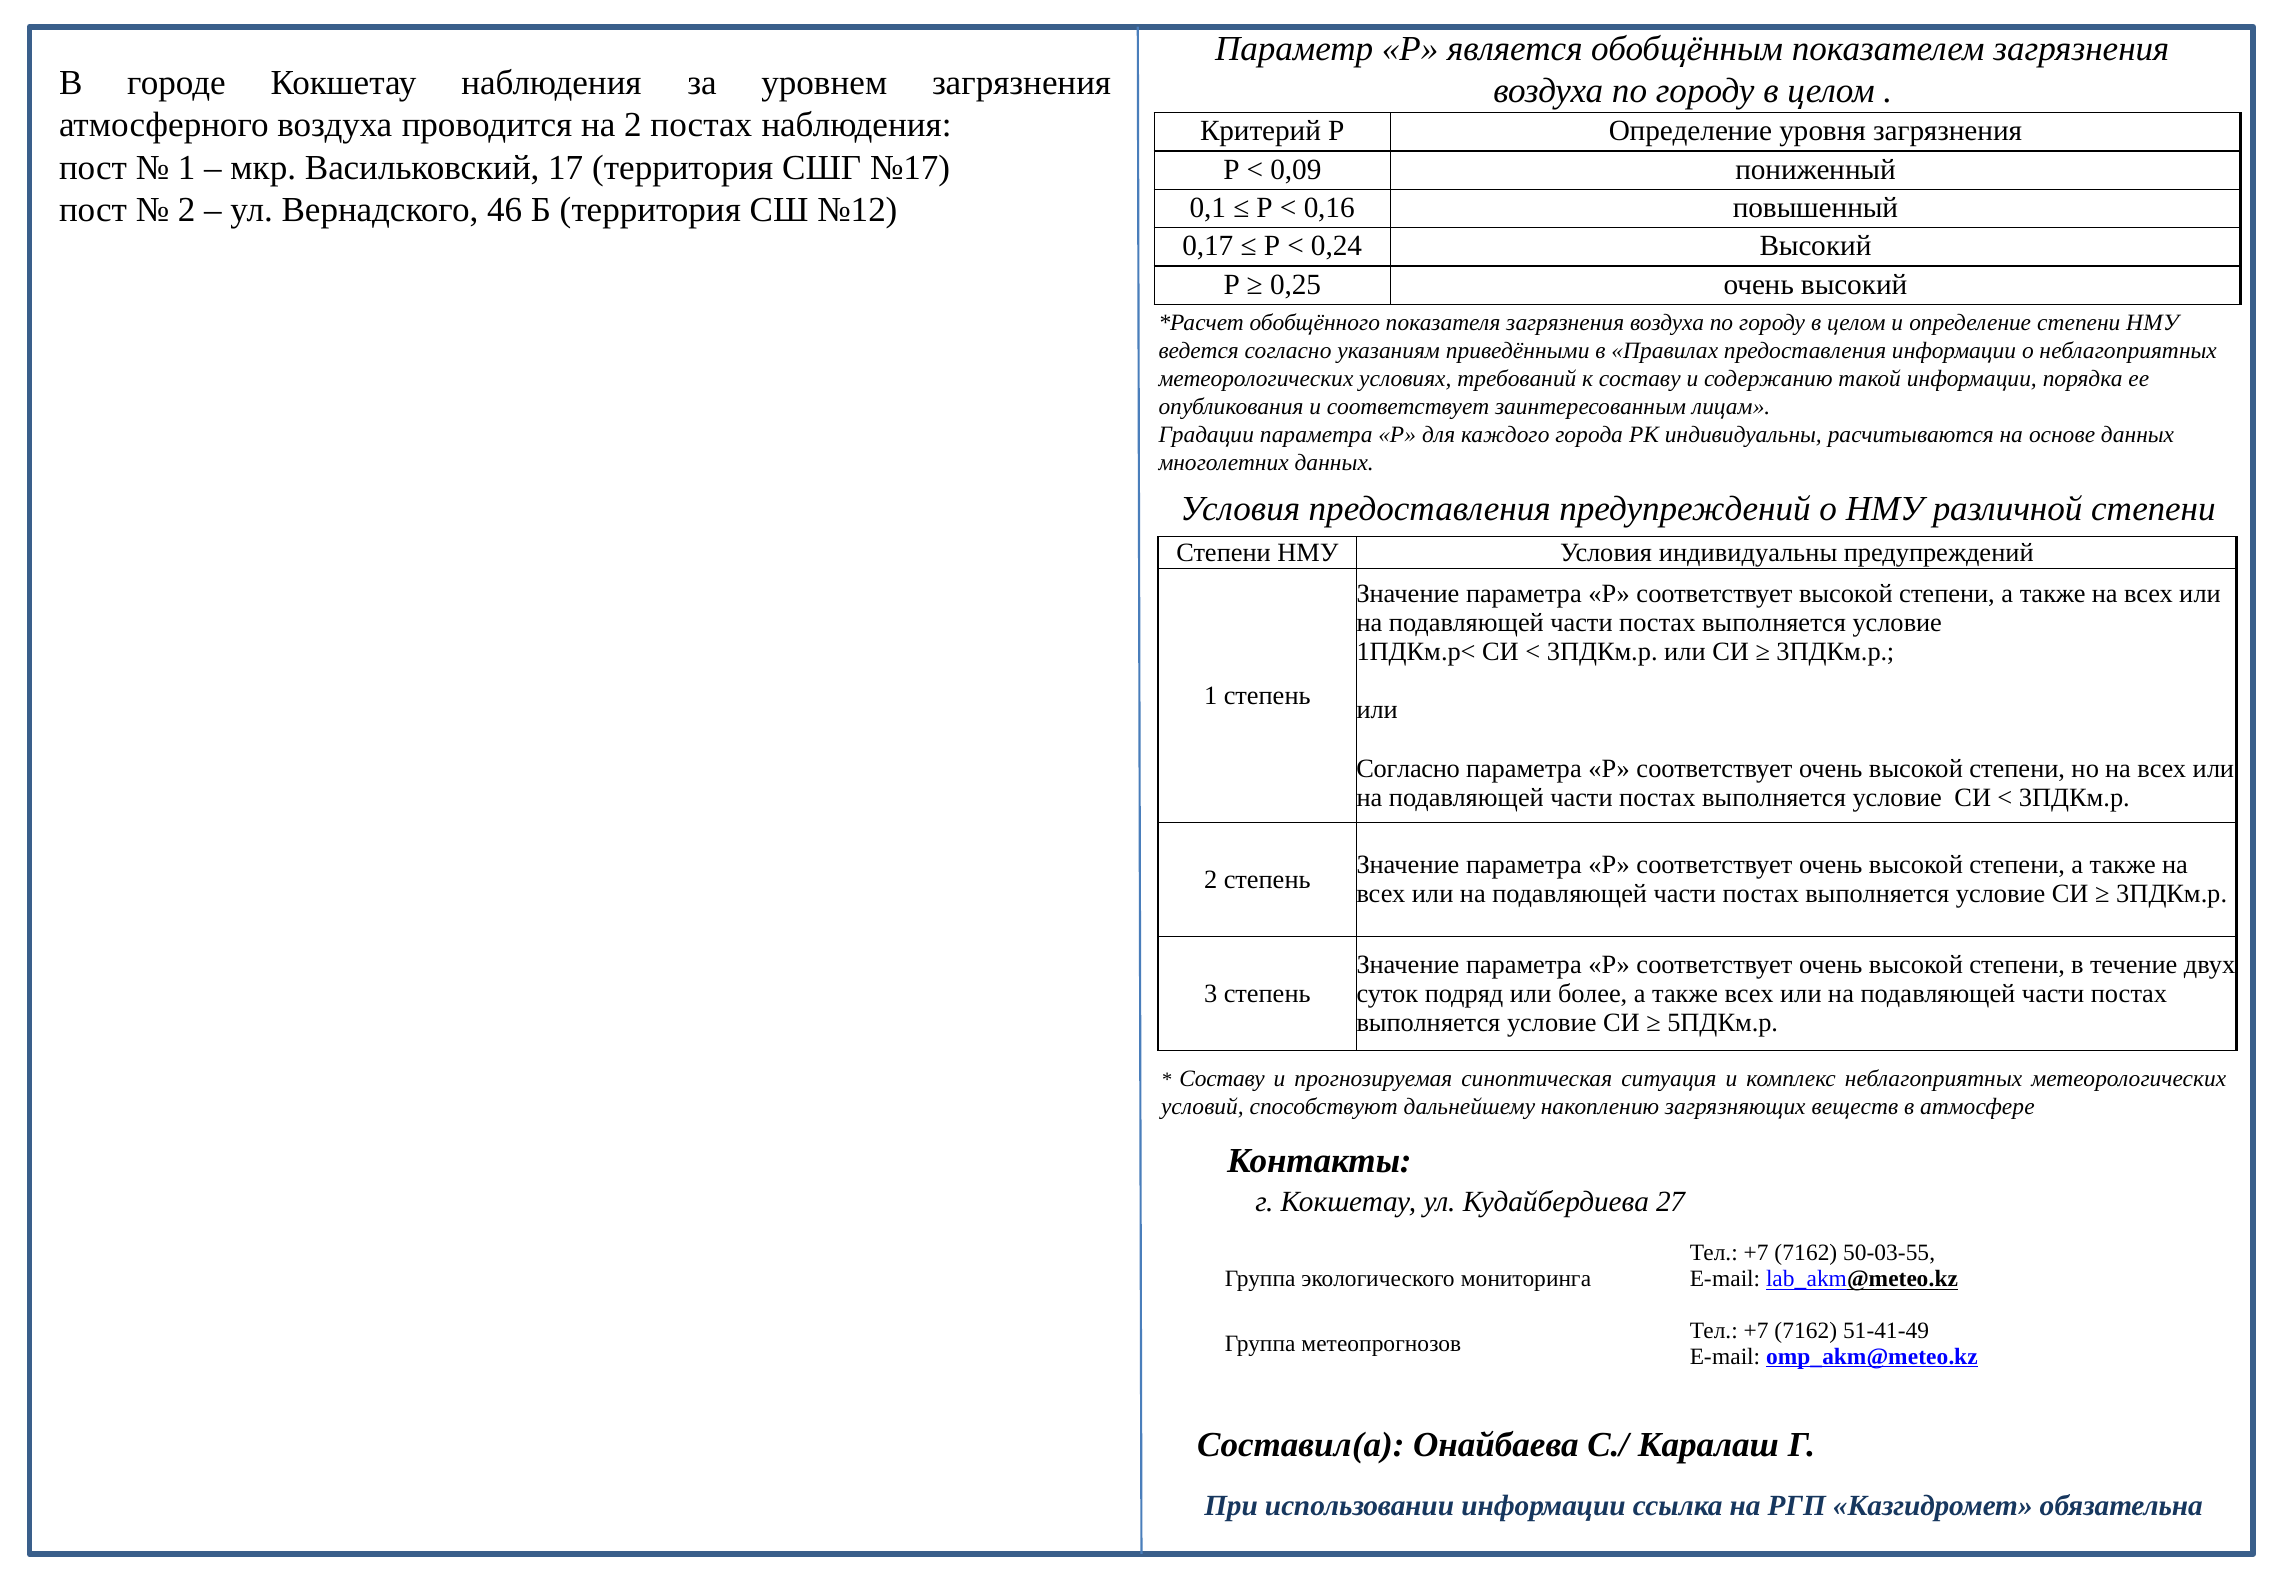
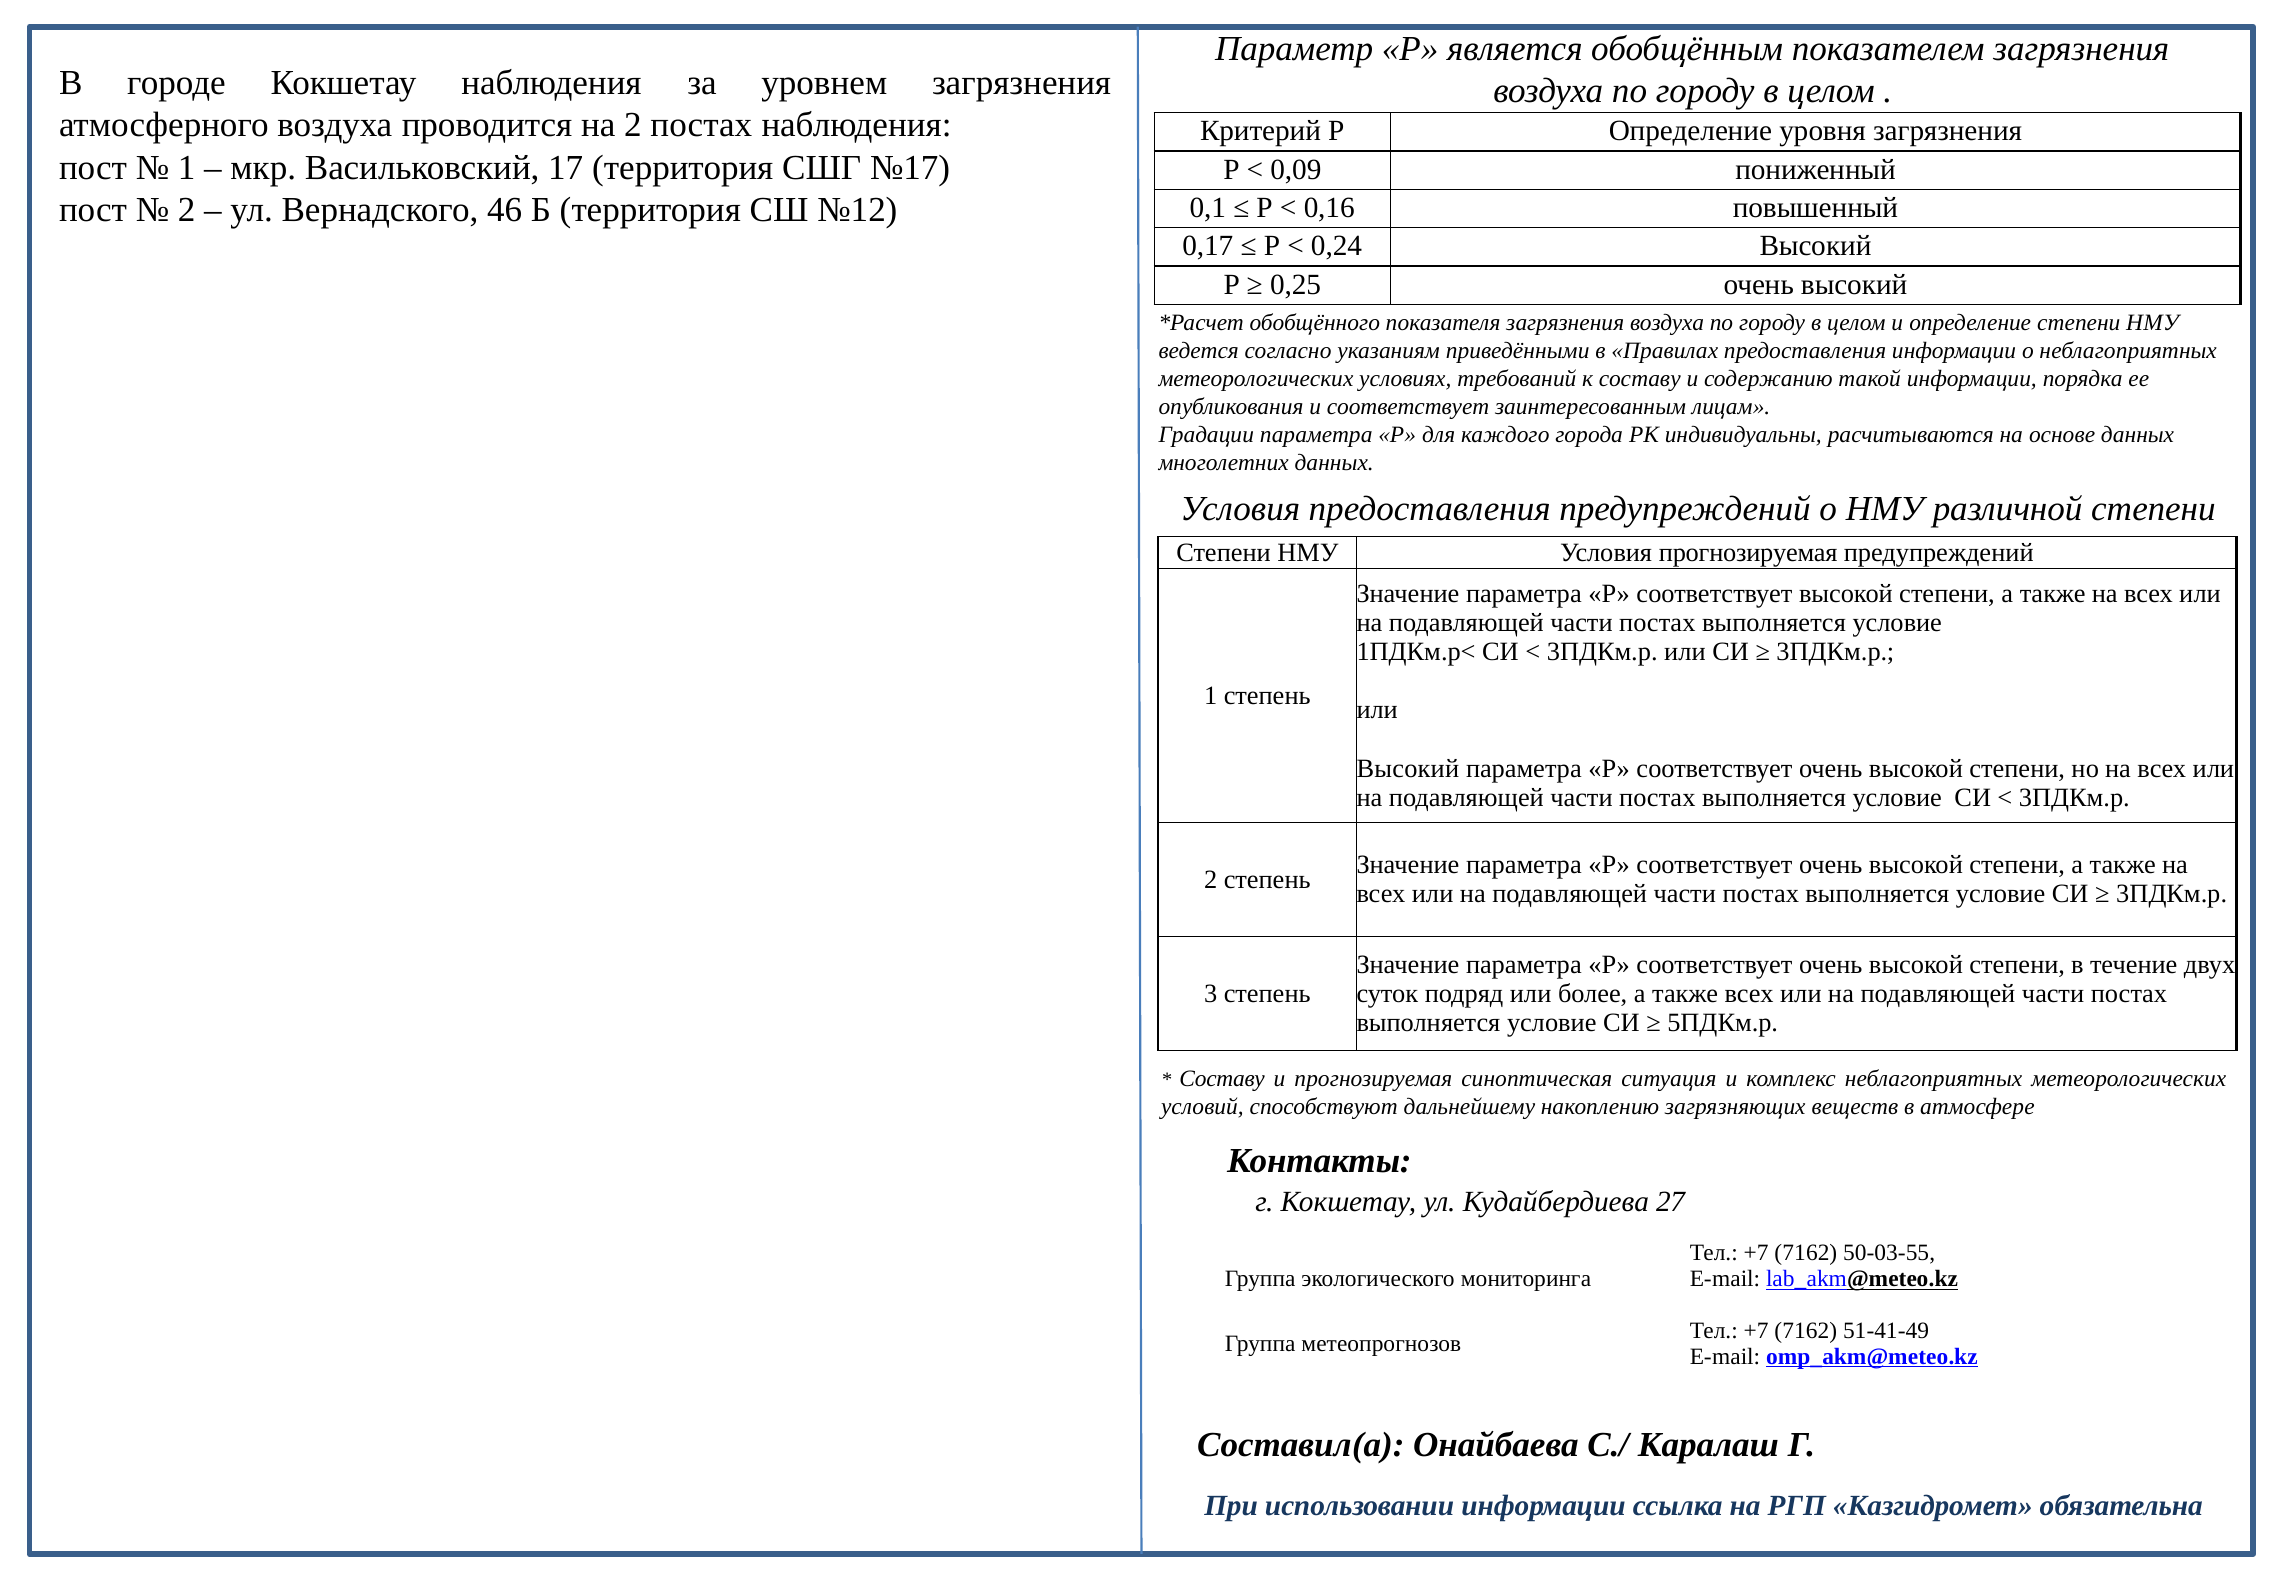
Условия индивидуальны: индивидуальны -> прогнозируемая (1748, 553)
Согласно: Согласно -> Высокий (1408, 768)
